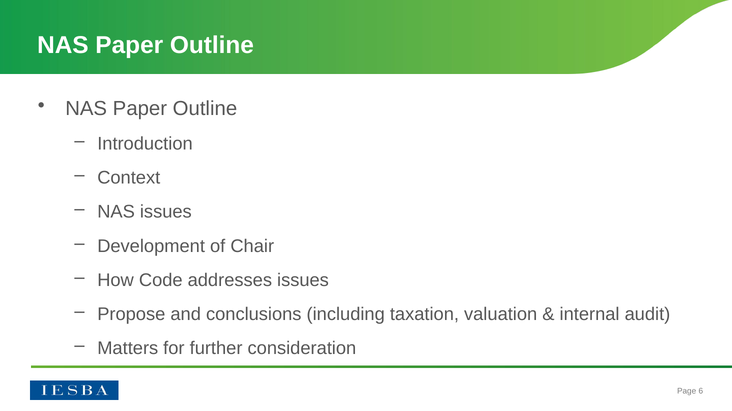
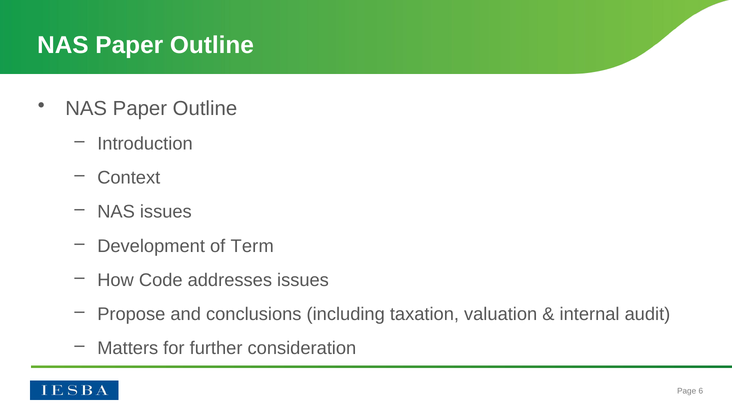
Chair: Chair -> Term (252, 246)
